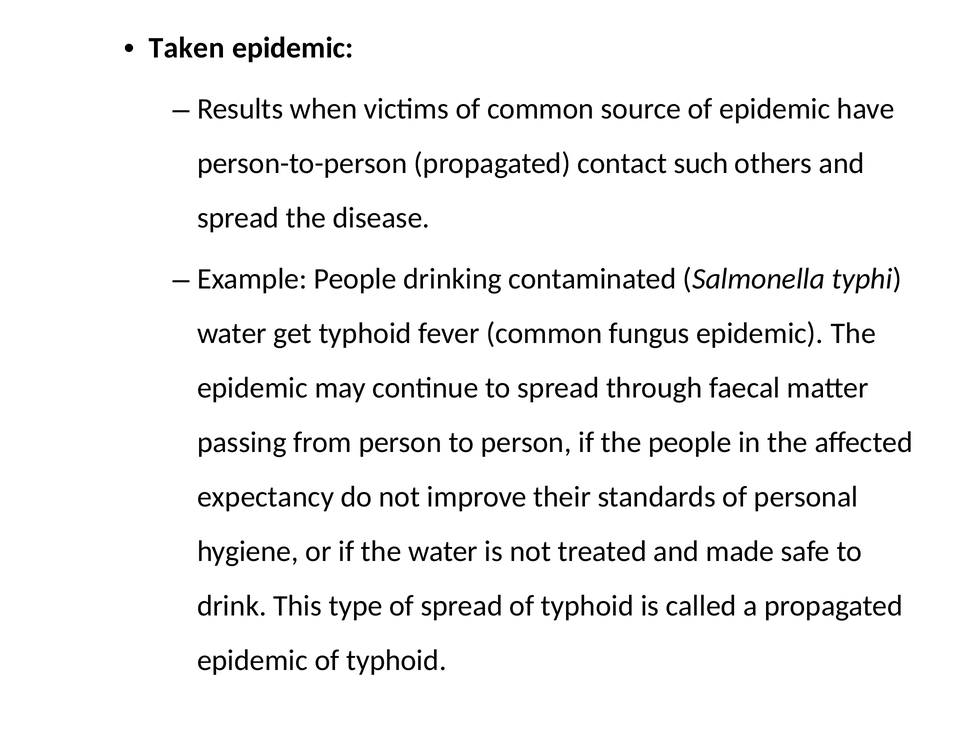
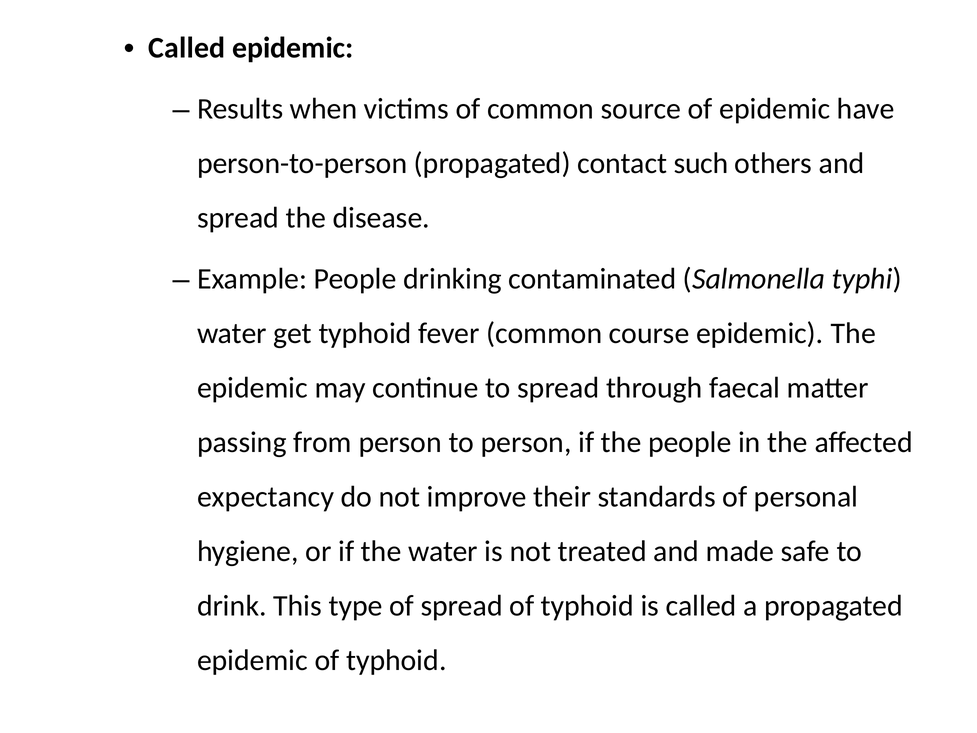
Taken: Taken -> Called (187, 48)
fungus: fungus -> course (649, 333)
